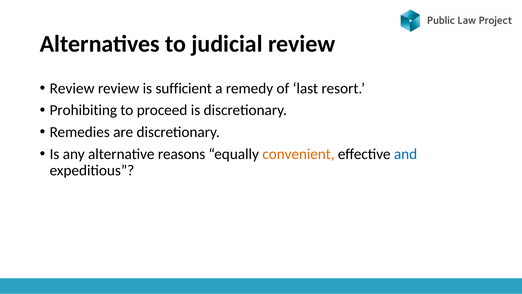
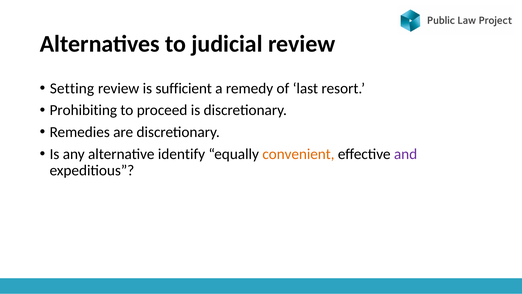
Review: Review -> Setting (72, 88)
reasons: reasons -> identify (182, 154)
and colour: blue -> purple (406, 154)
